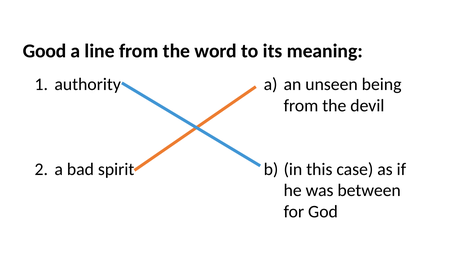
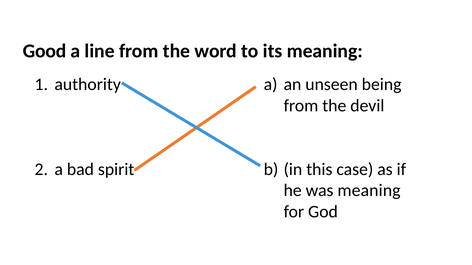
was between: between -> meaning (369, 191)
